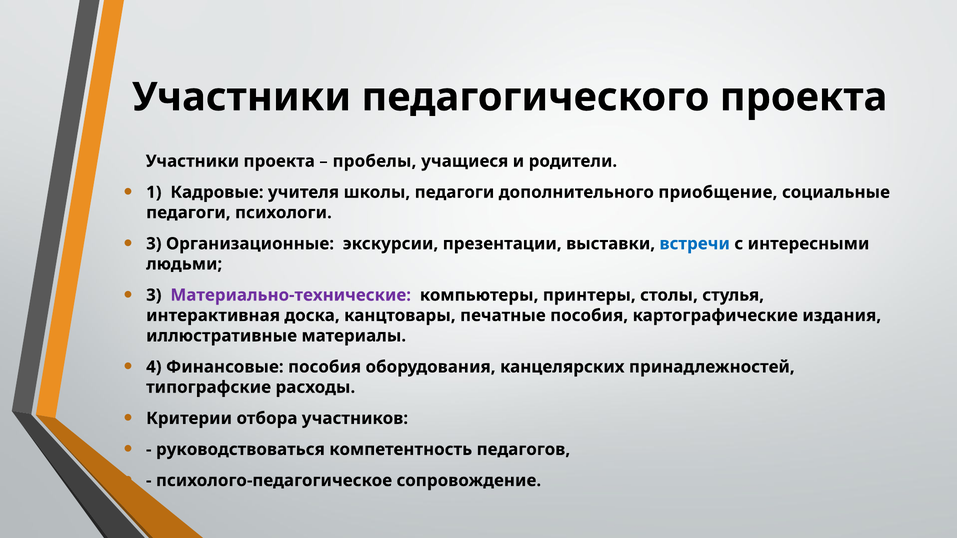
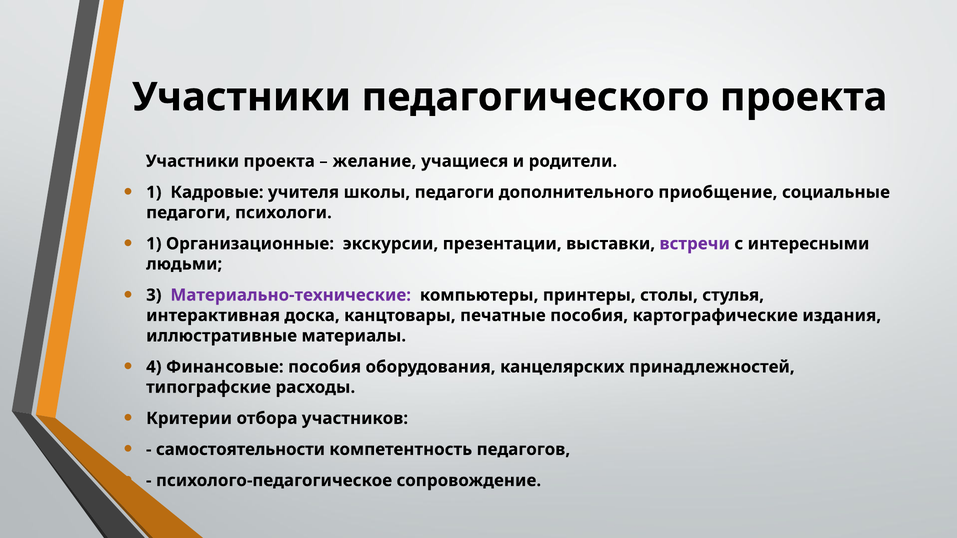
пробелы: пробелы -> желание (374, 161)
3: 3 -> 1 (154, 244)
встречи colour: blue -> purple (695, 244)
руководствоваться: руководствоваться -> самостоятельности (240, 450)
